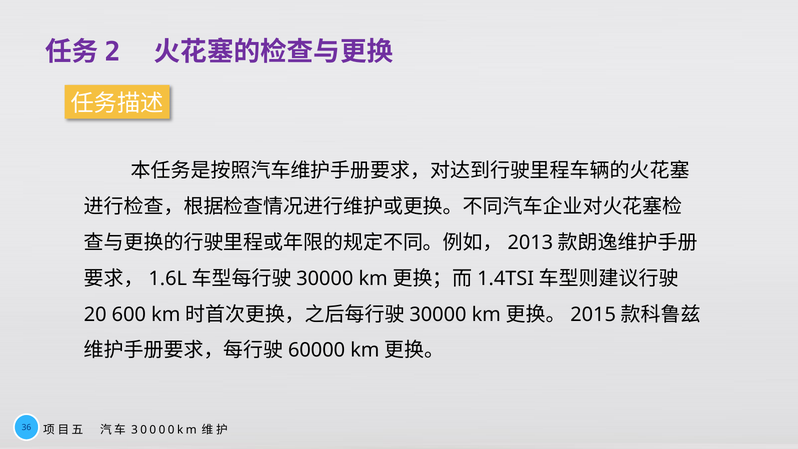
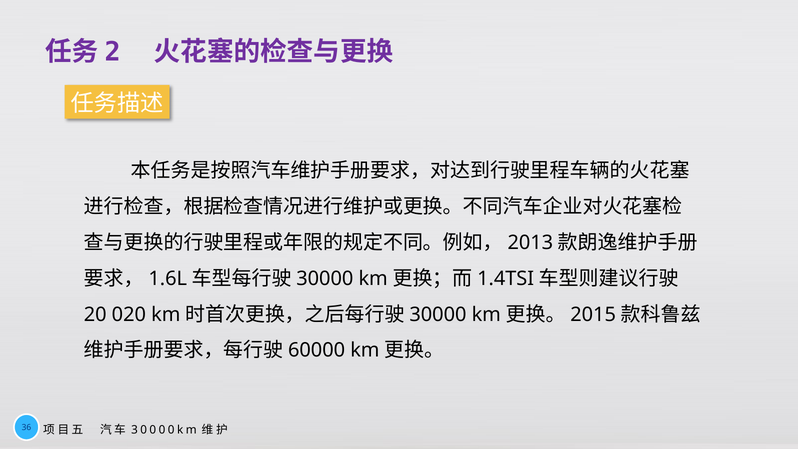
600: 600 -> 020 (129, 314)
